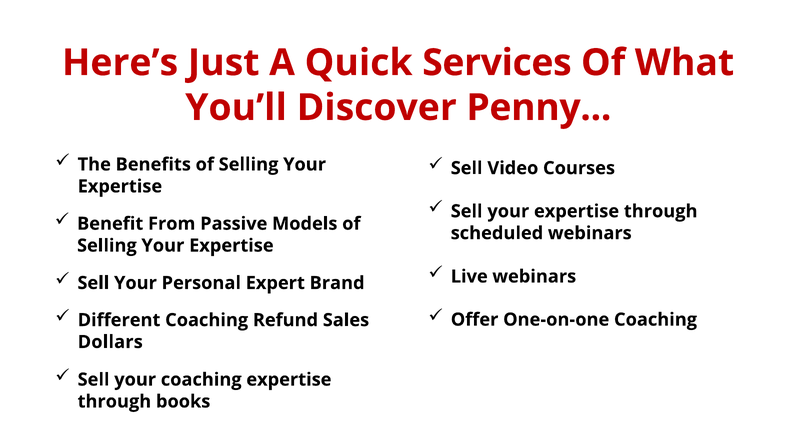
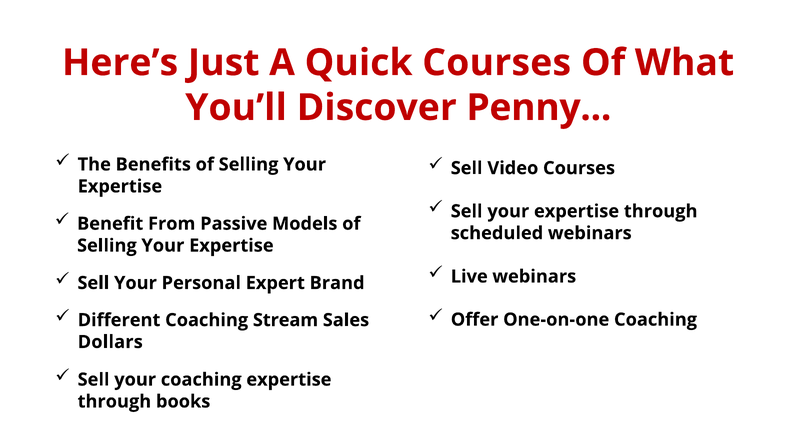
Quick Services: Services -> Courses (497, 63)
Refund: Refund -> Stream (286, 320)
